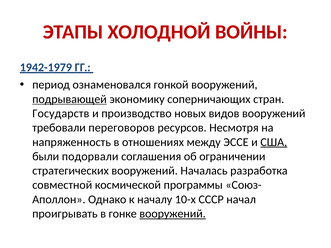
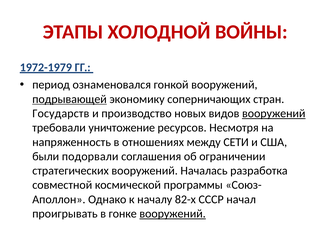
1942-1979: 1942-1979 -> 1972-1979 (46, 68)
вооружений underline: none -> present (274, 114)
переговоров: переговоров -> уничтожение (122, 128)
ЭССЕ: ЭССЕ -> СЕТИ (236, 142)
США underline: present -> none (274, 142)
10-х: 10-х -> 82-х (185, 200)
